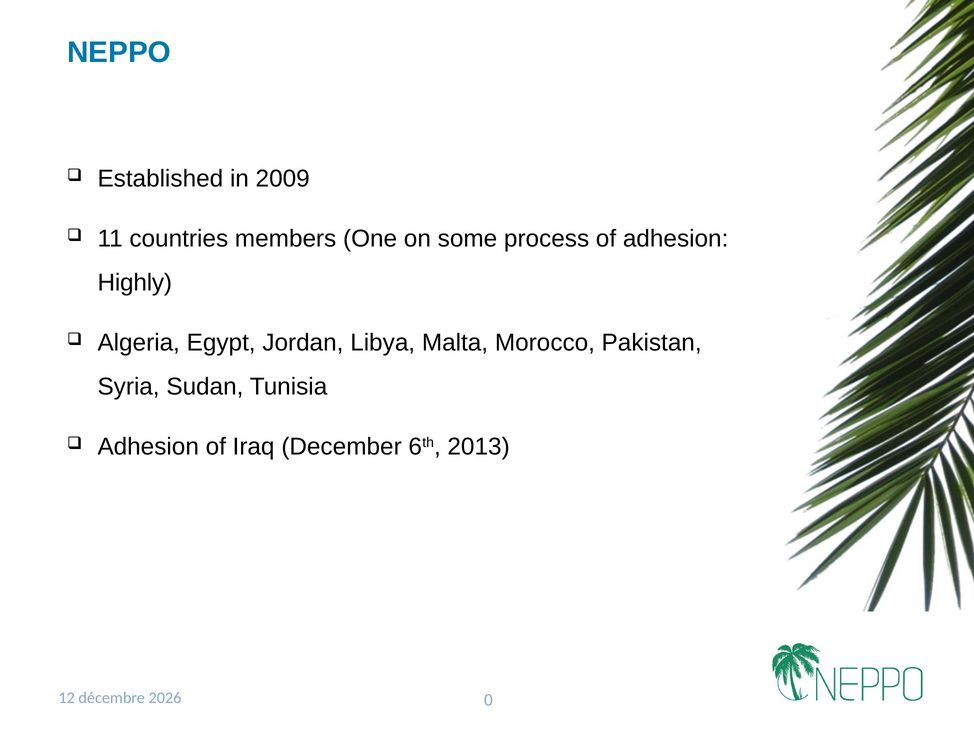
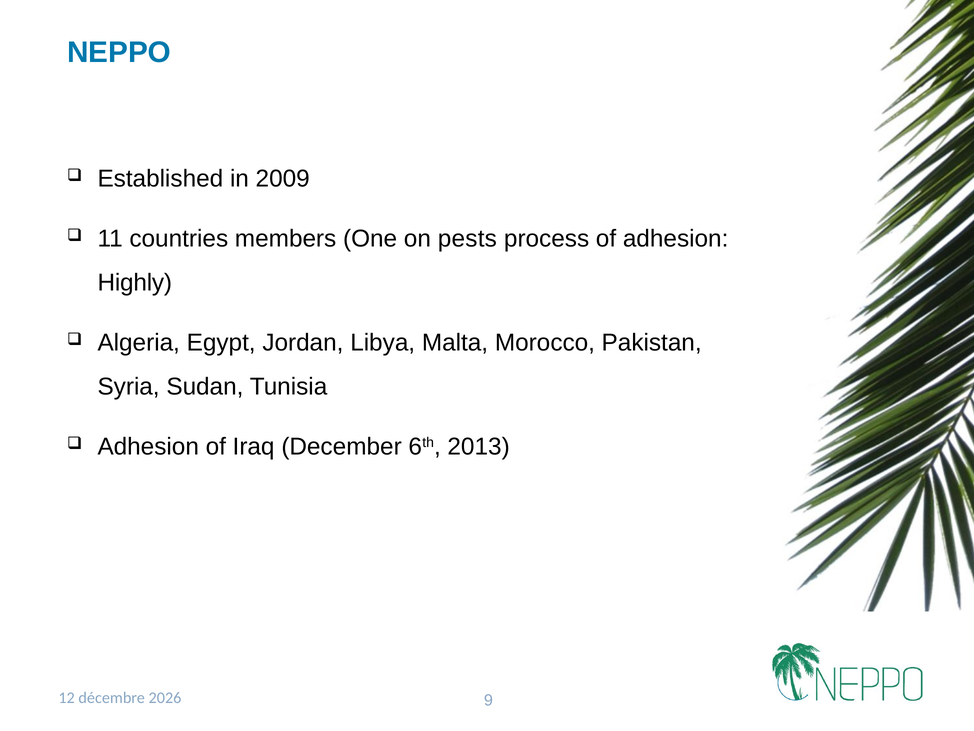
some: some -> pests (467, 239)
0: 0 -> 9 (488, 700)
